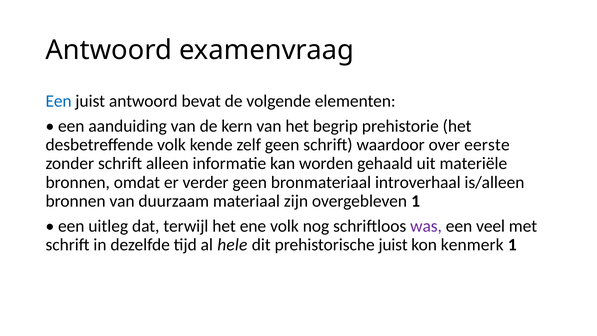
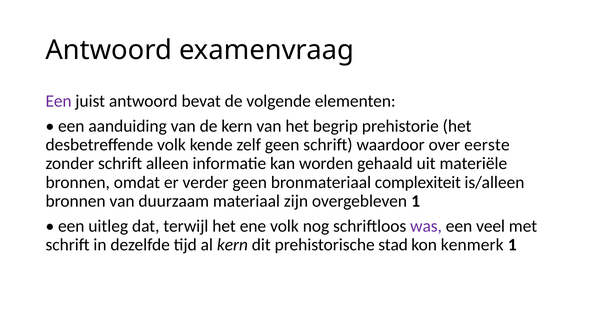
Een colour: blue -> purple (59, 101)
introverhaal: introverhaal -> complexiteit (418, 182)
al hele: hele -> kern (232, 245)
prehistorische juist: juist -> stad (393, 245)
